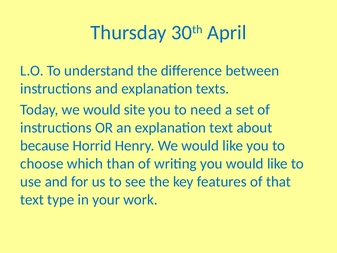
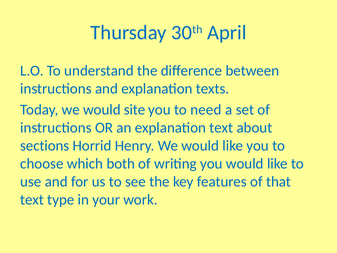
because: because -> sections (45, 146)
than: than -> both (121, 164)
